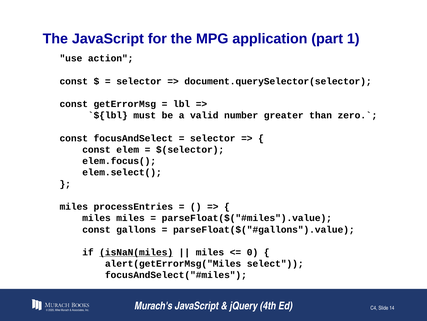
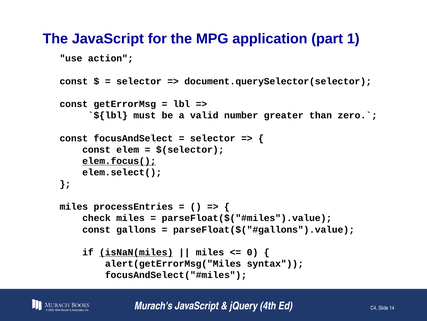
elem.focus( underline: none -> present (119, 161)
miles: miles -> check (97, 218)
select: select -> syntax (275, 263)
